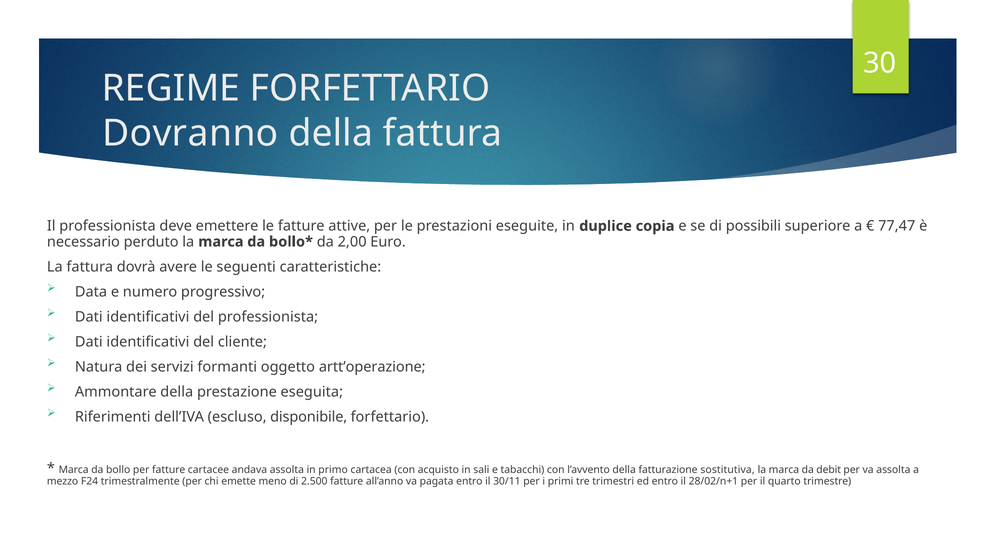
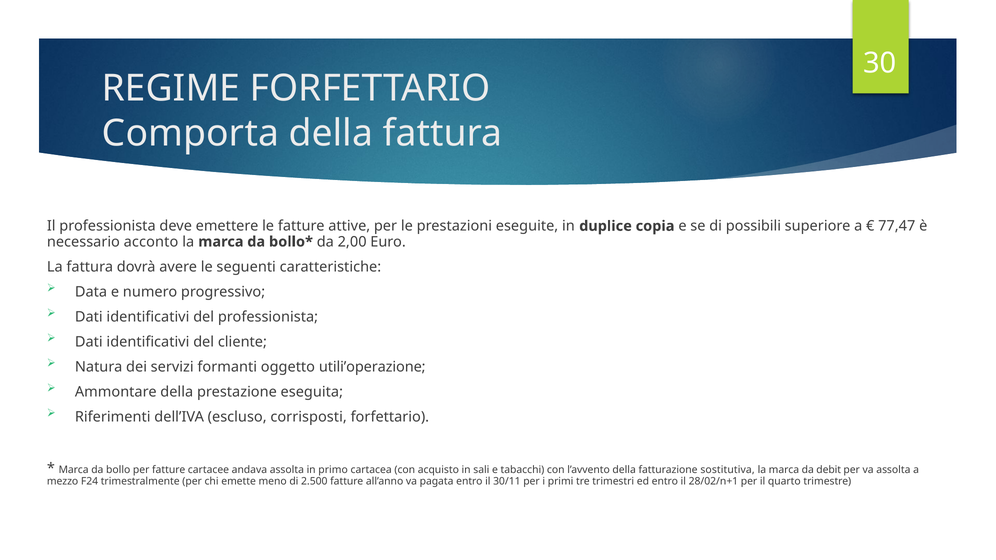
Dovranno: Dovranno -> Comporta (190, 133)
perduto: perduto -> acconto (151, 242)
artt’operazione: artt’operazione -> utili’operazione (372, 367)
disponibile: disponibile -> corrisposti (309, 417)
